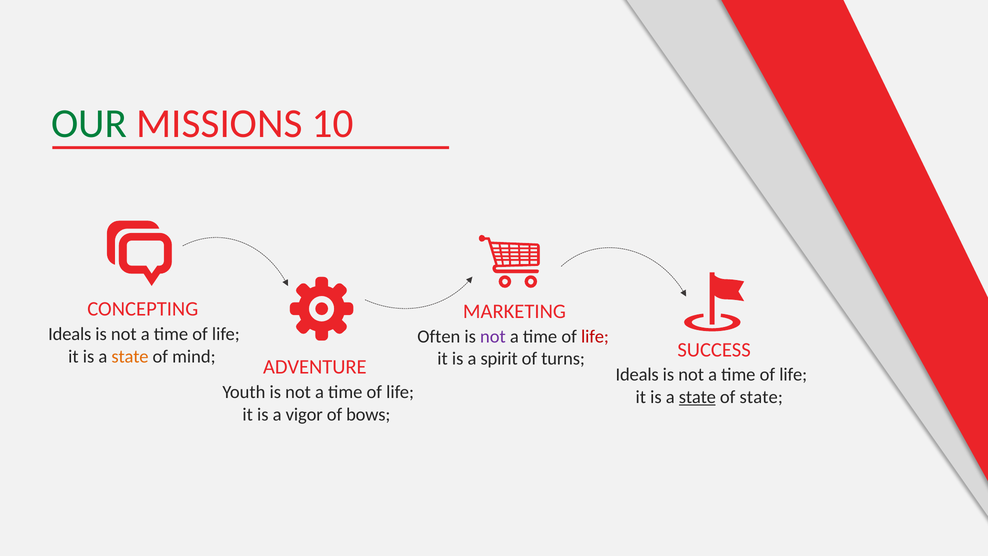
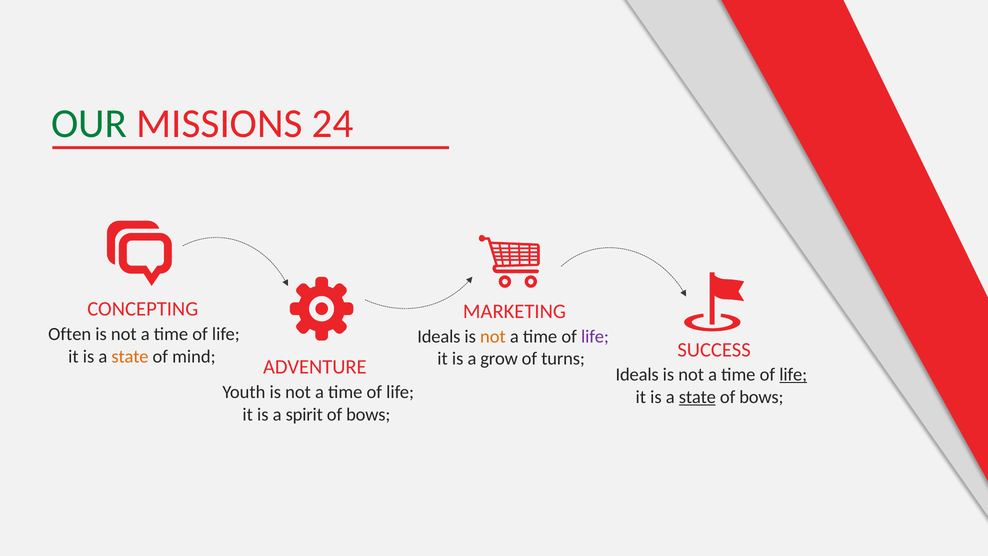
10: 10 -> 24 (333, 124)
Ideals: Ideals -> Often (70, 334)
Often: Often -> Ideals (439, 336)
not colour: purple -> orange (493, 336)
life colour: red -> purple (595, 336)
spirit: spirit -> grow (499, 358)
life underline: none -> present (793, 375)
state: state -> bows (761, 397)
vigor: vigor -> spirit (304, 414)
